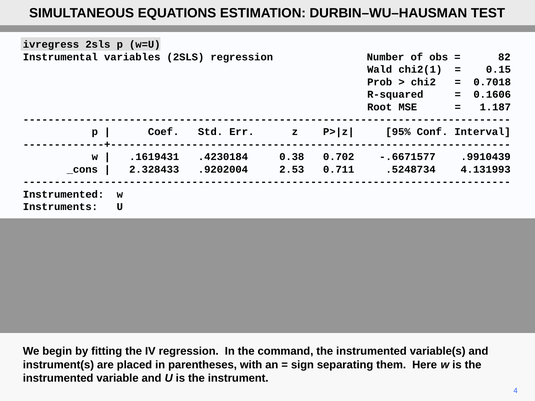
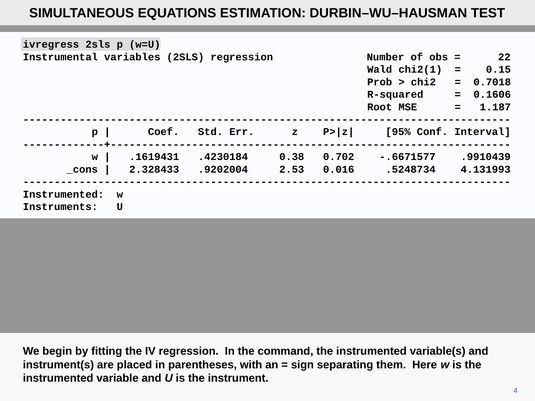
82: 82 -> 22 (504, 57)
0.711: 0.711 -> 0.016 (339, 169)
